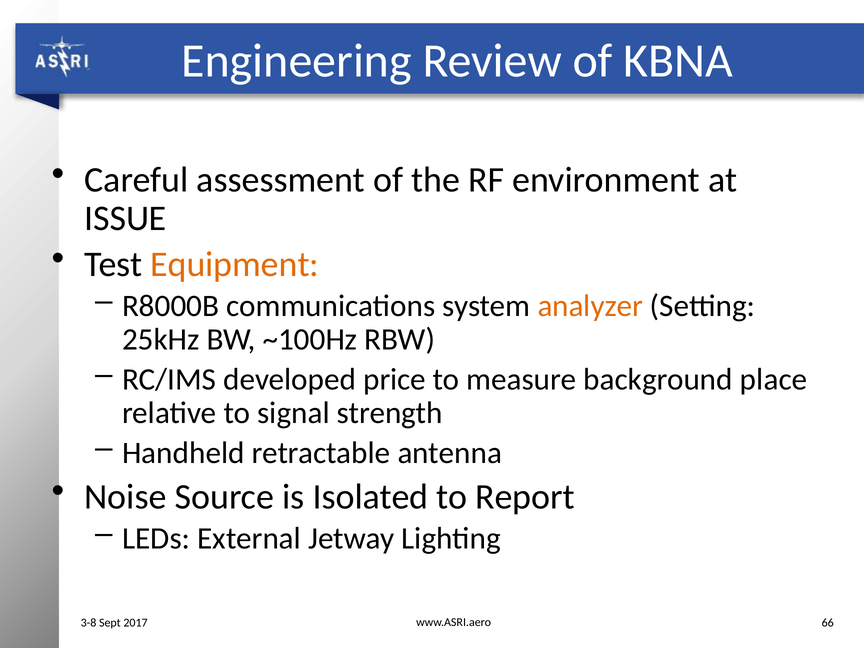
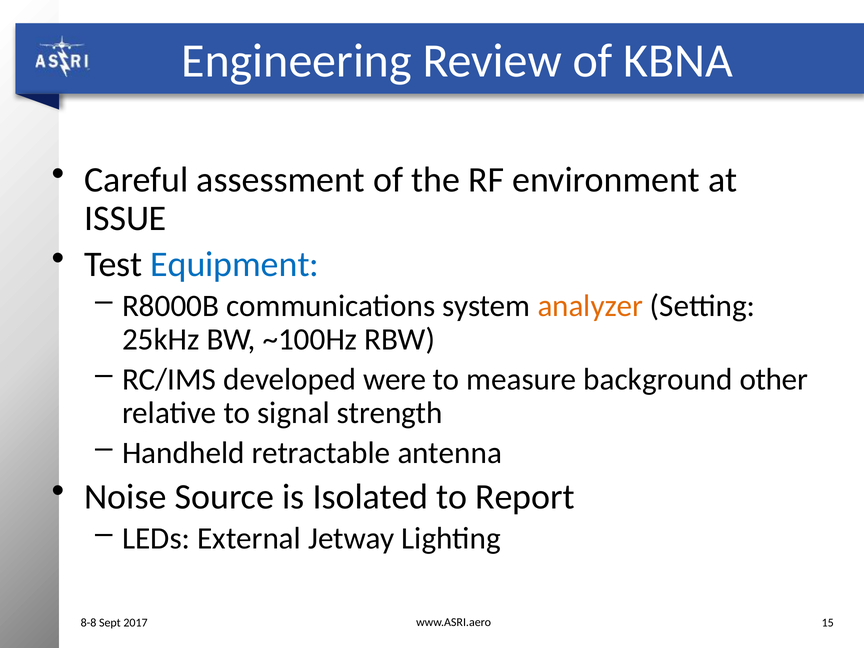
Equipment colour: orange -> blue (235, 264)
price: price -> were (395, 379)
place: place -> other (774, 379)
3-8: 3-8 -> 8-8 (89, 623)
66: 66 -> 15 (828, 623)
